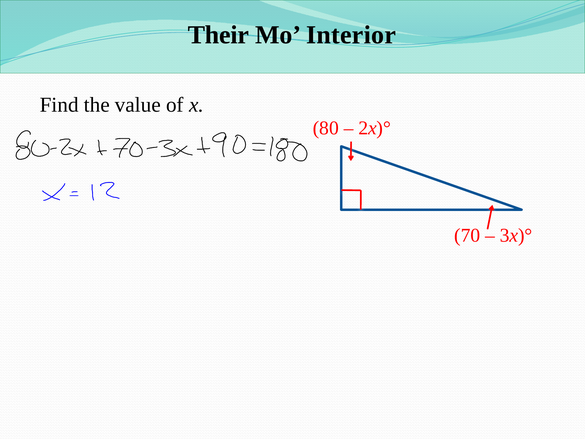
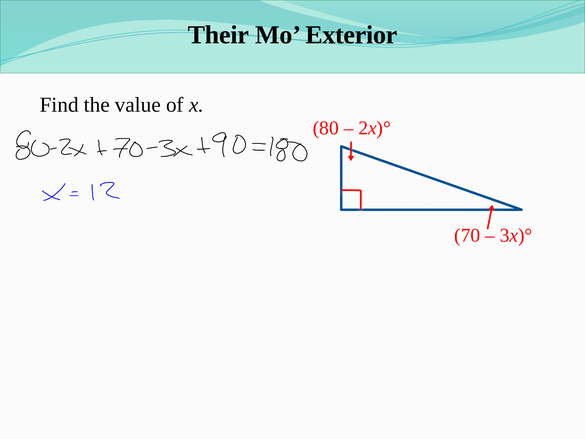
Interior: Interior -> Exterior (351, 35)
